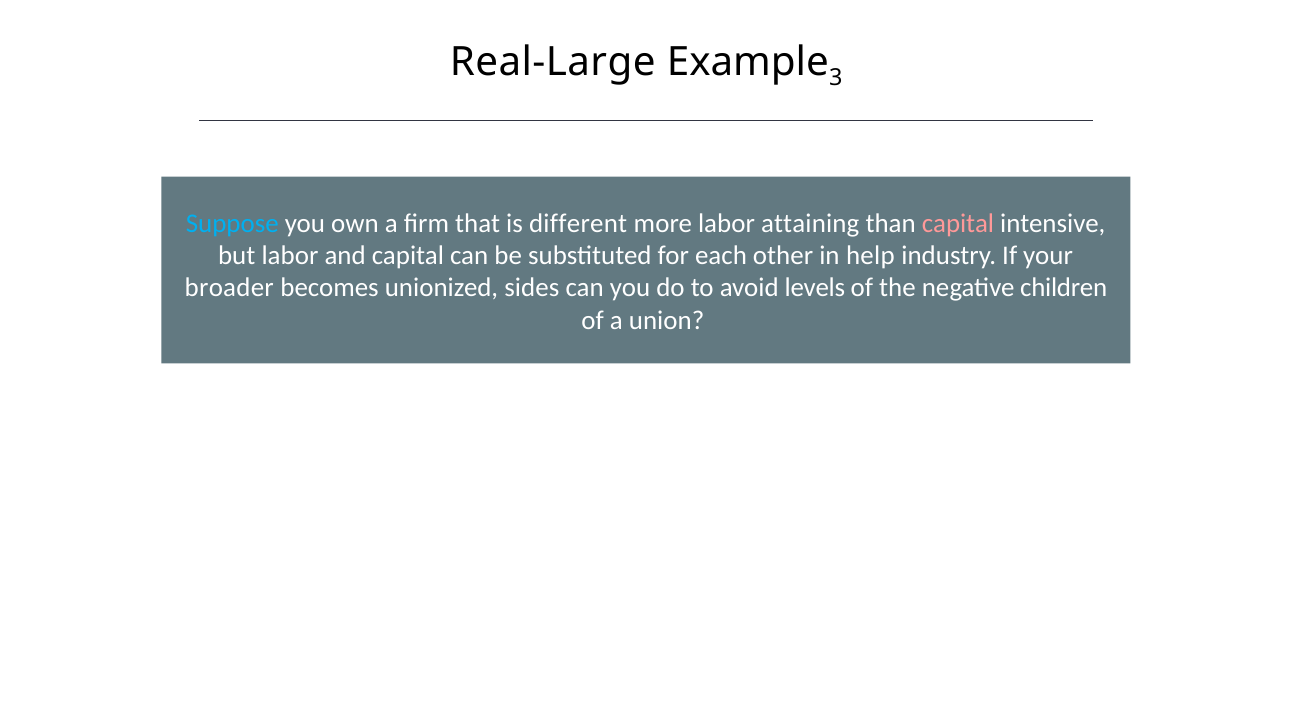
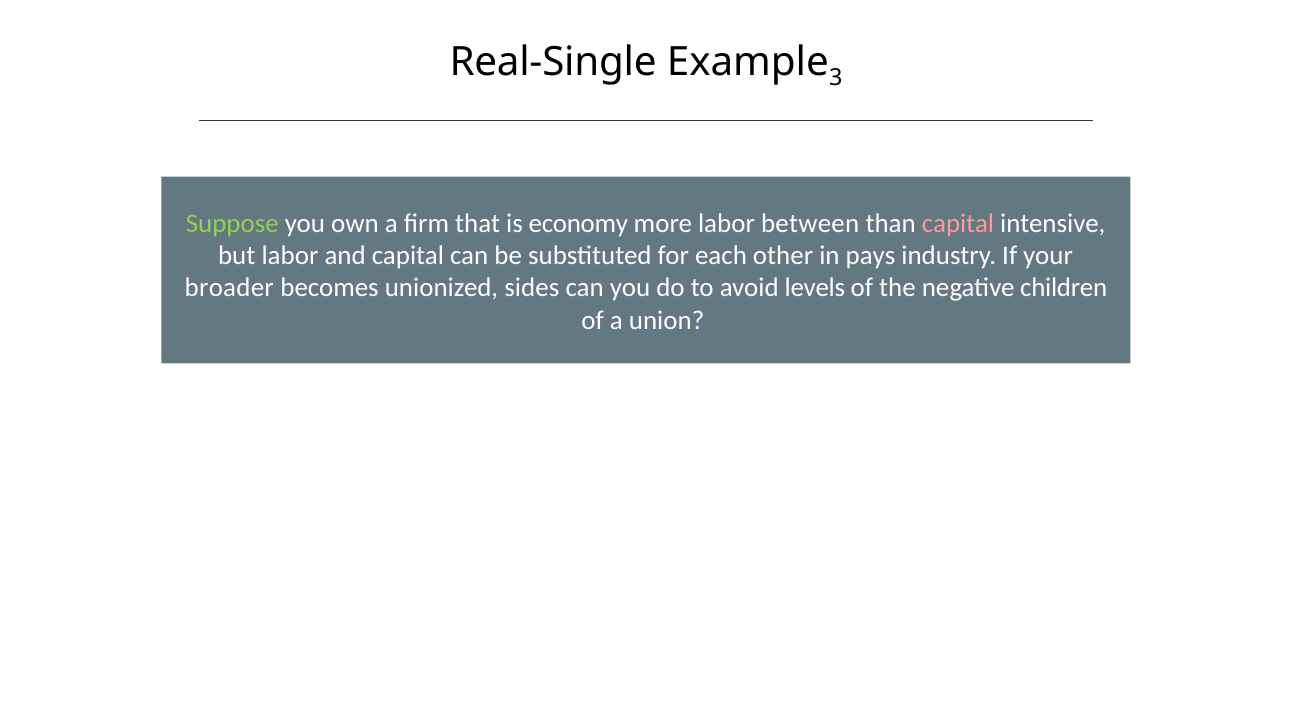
Real-Large: Real-Large -> Real-Single (553, 62)
Suppose colour: light blue -> light green (232, 223)
different: different -> economy (578, 223)
attaining: attaining -> between (810, 223)
help: help -> pays (871, 256)
